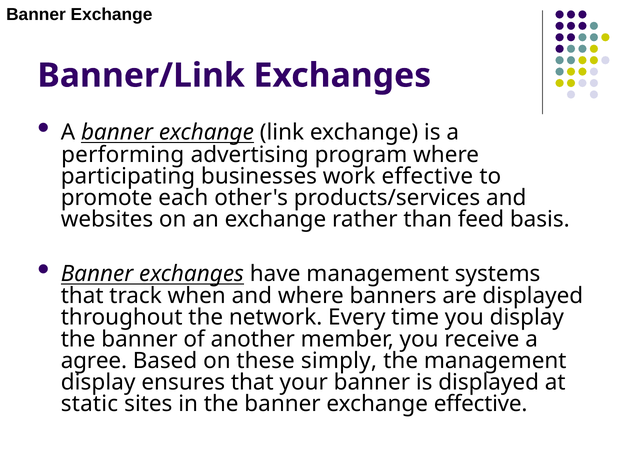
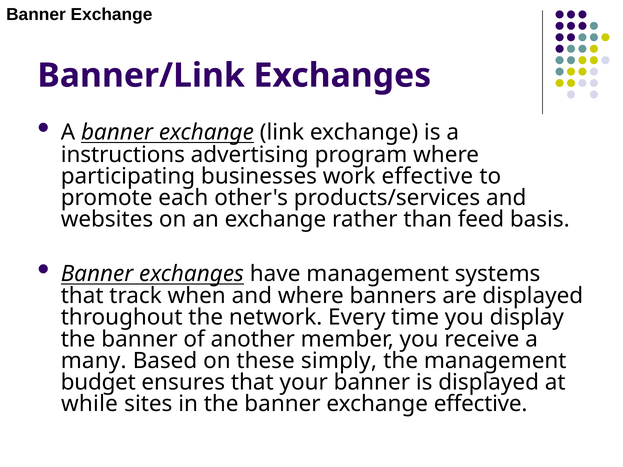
performing: performing -> instructions (123, 155)
agree: agree -> many (94, 361)
display: display -> budget (98, 382)
static: static -> while (89, 404)
